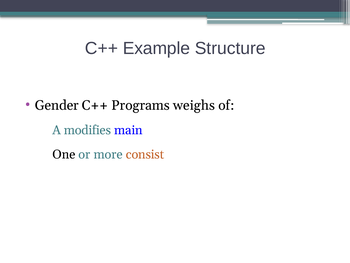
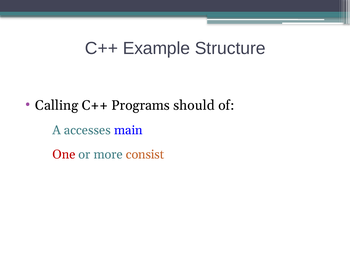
Gender: Gender -> Calling (57, 105)
weighs: weighs -> should (194, 105)
modifies: modifies -> accesses (87, 130)
One colour: black -> red (64, 154)
